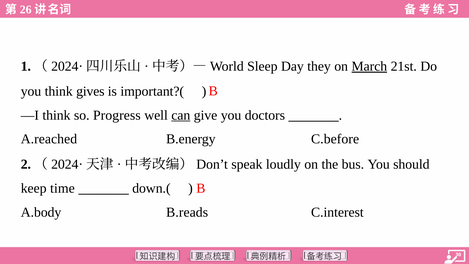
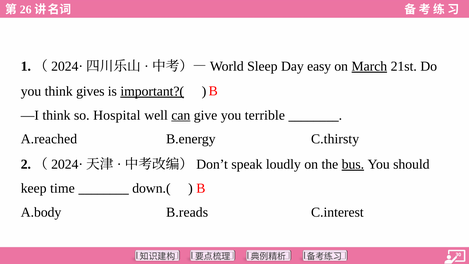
they: they -> easy (319, 66)
important?( underline: none -> present (152, 91)
Progress: Progress -> Hospital (117, 115)
doctors: doctors -> terrible (265, 115)
C.before: C.before -> C.thirsty (335, 139)
bus underline: none -> present (353, 164)
